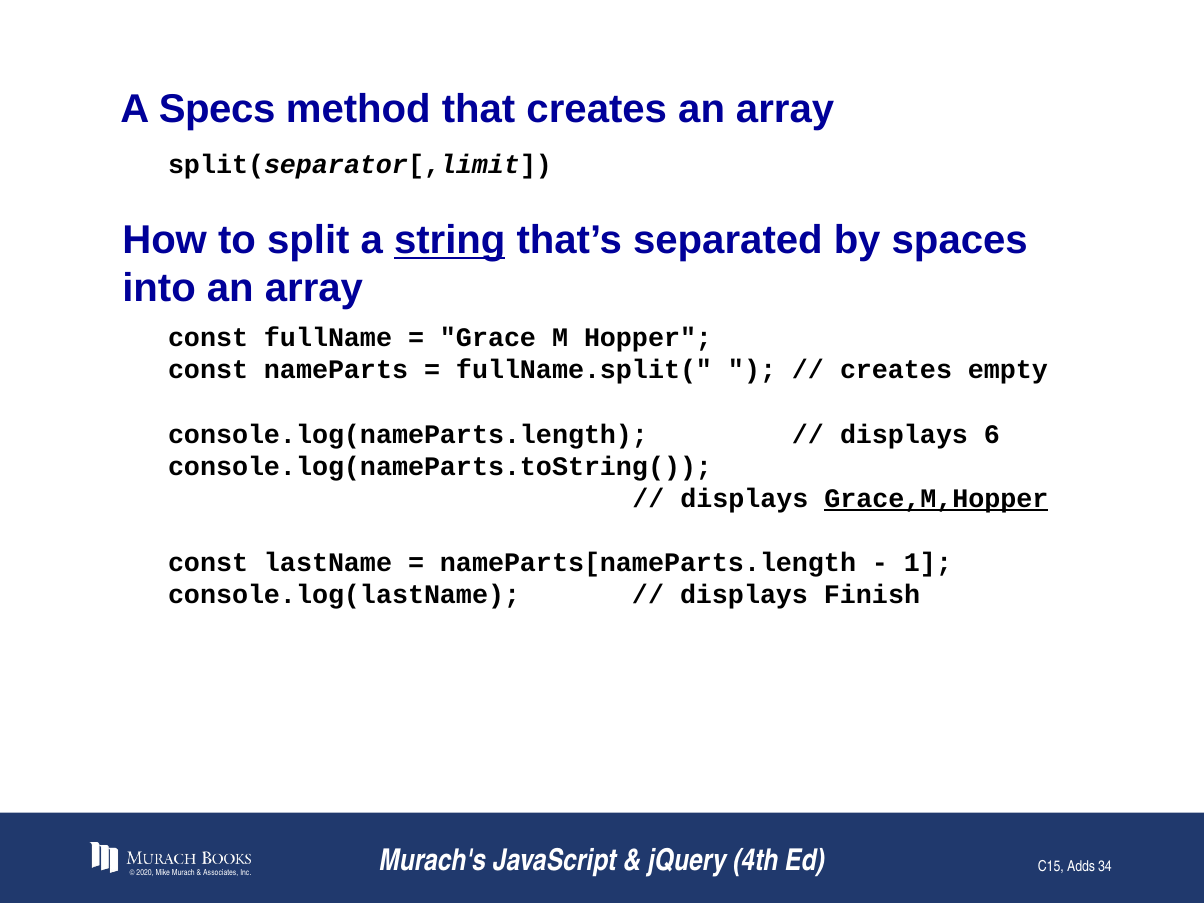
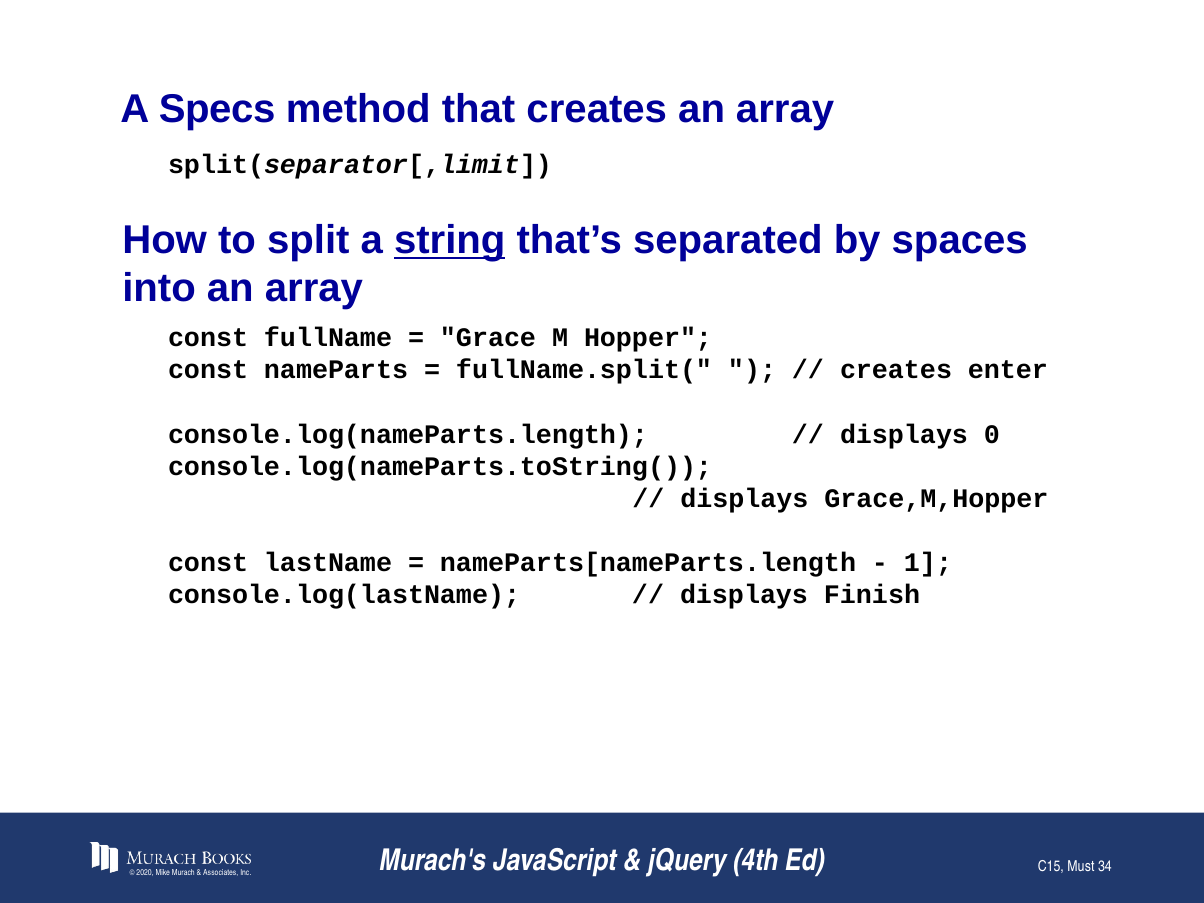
empty: empty -> enter (1008, 370)
6: 6 -> 0 (992, 434)
Grace,M,Hopper underline: present -> none (936, 498)
Adds: Adds -> Must (1081, 866)
